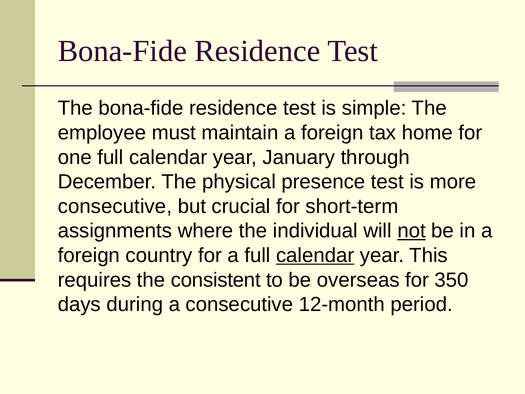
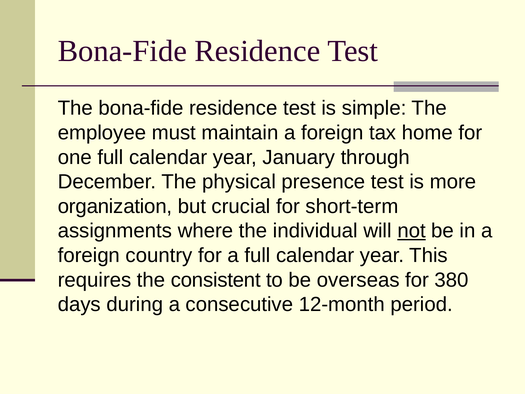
consecutive: consecutive -> organization (115, 206)
calendar underline: present -> none (315, 255)
350: 350 -> 380 (452, 280)
